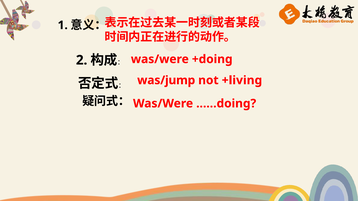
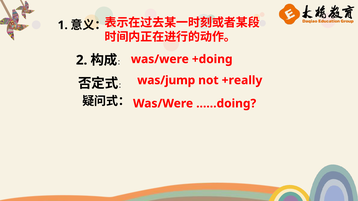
+living: +living -> +really (242, 80)
